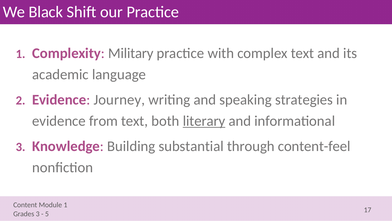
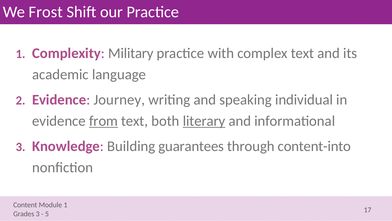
Black: Black -> Frost (46, 12)
strategies: strategies -> individual (304, 100)
from underline: none -> present (103, 121)
substantial: substantial -> guarantees (191, 146)
content-feel: content-feel -> content-into (314, 146)
